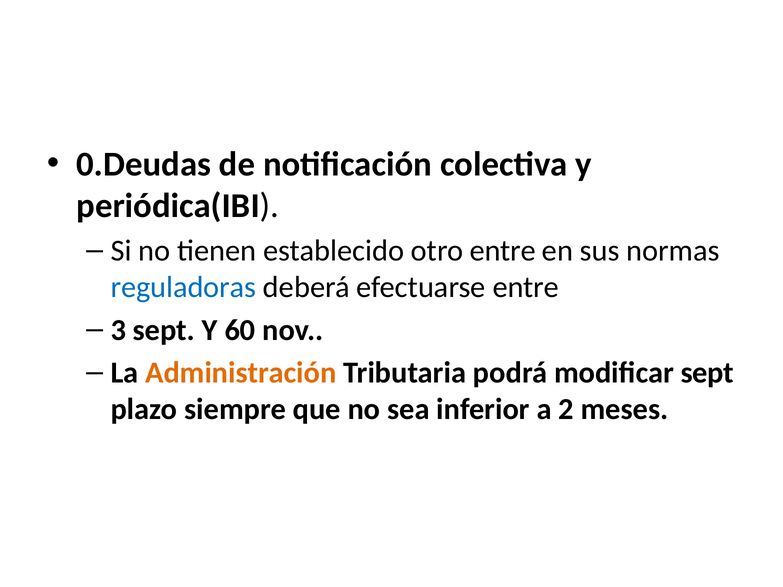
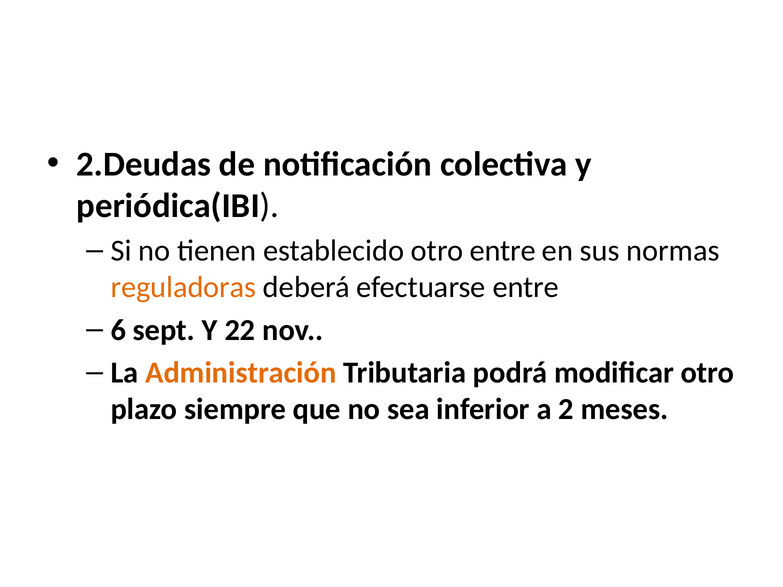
0.Deudas: 0.Deudas -> 2.Deudas (144, 164)
reguladoras colour: blue -> orange (183, 288)
3: 3 -> 6 (118, 330)
60: 60 -> 22 (240, 330)
modificar sept: sept -> otro (707, 373)
